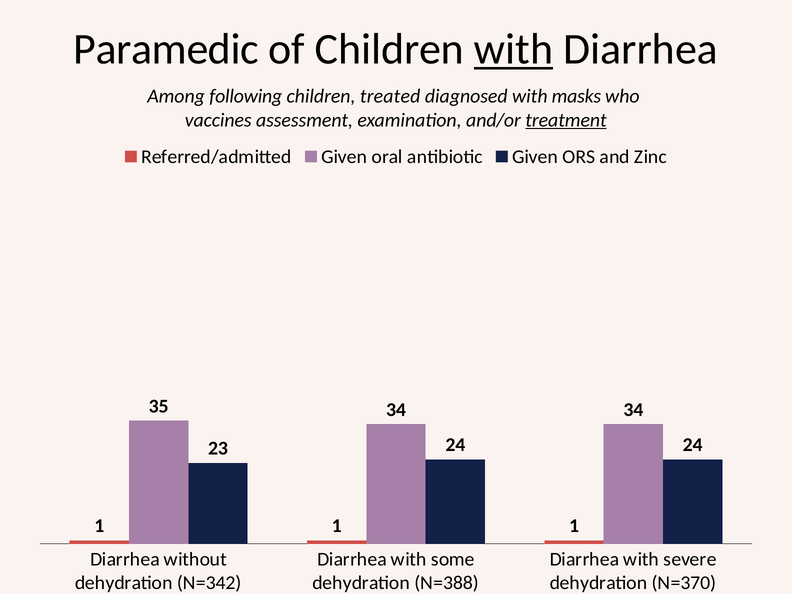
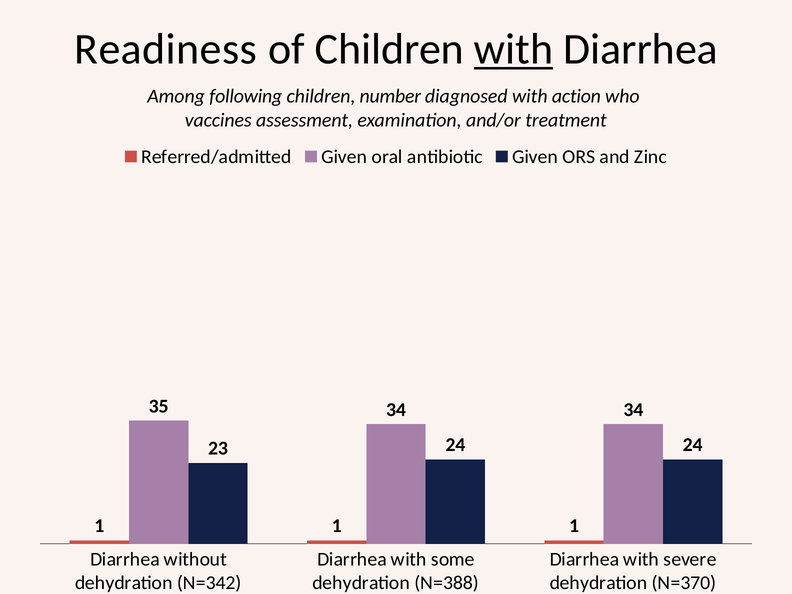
Paramedic: Paramedic -> Readiness (166, 49)
treated: treated -> number (390, 96)
masks: masks -> action (576, 96)
treatment underline: present -> none (566, 120)
